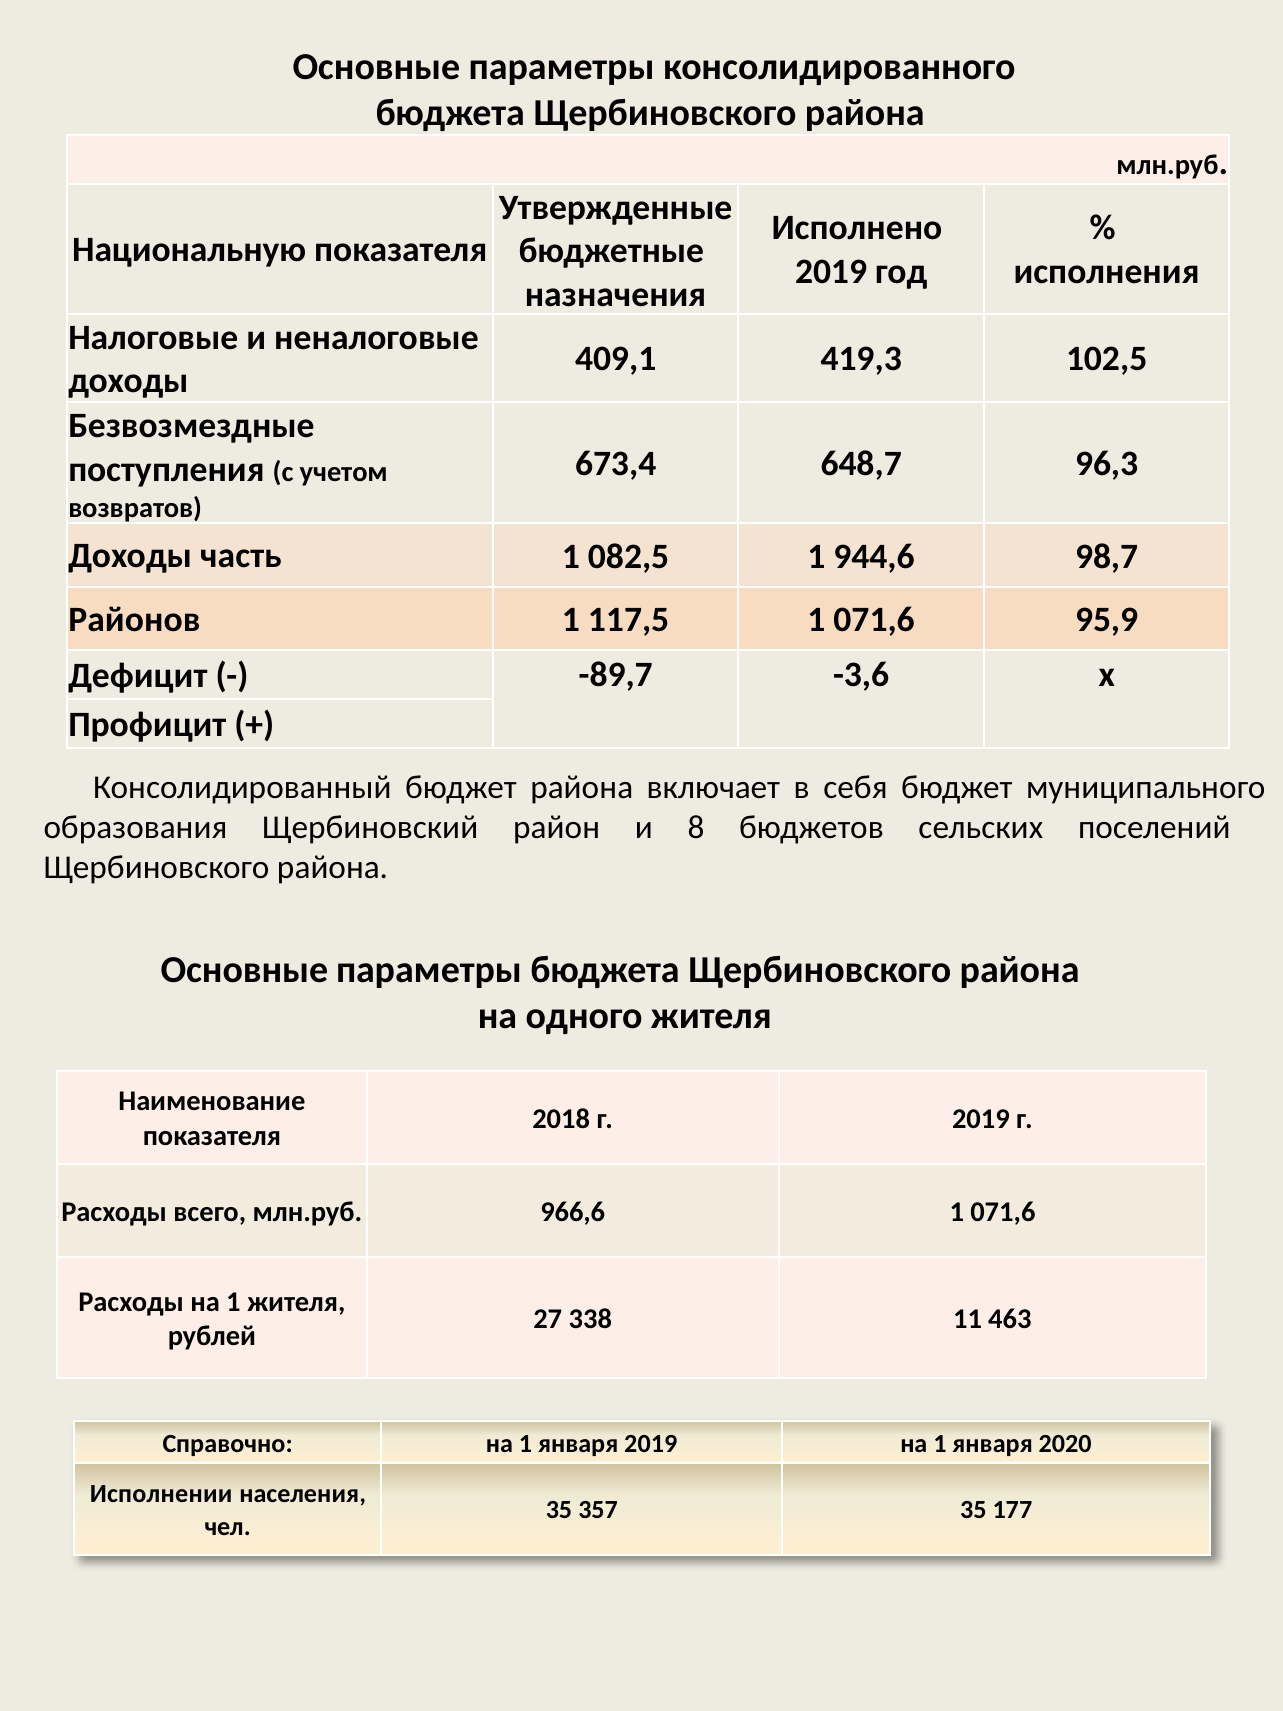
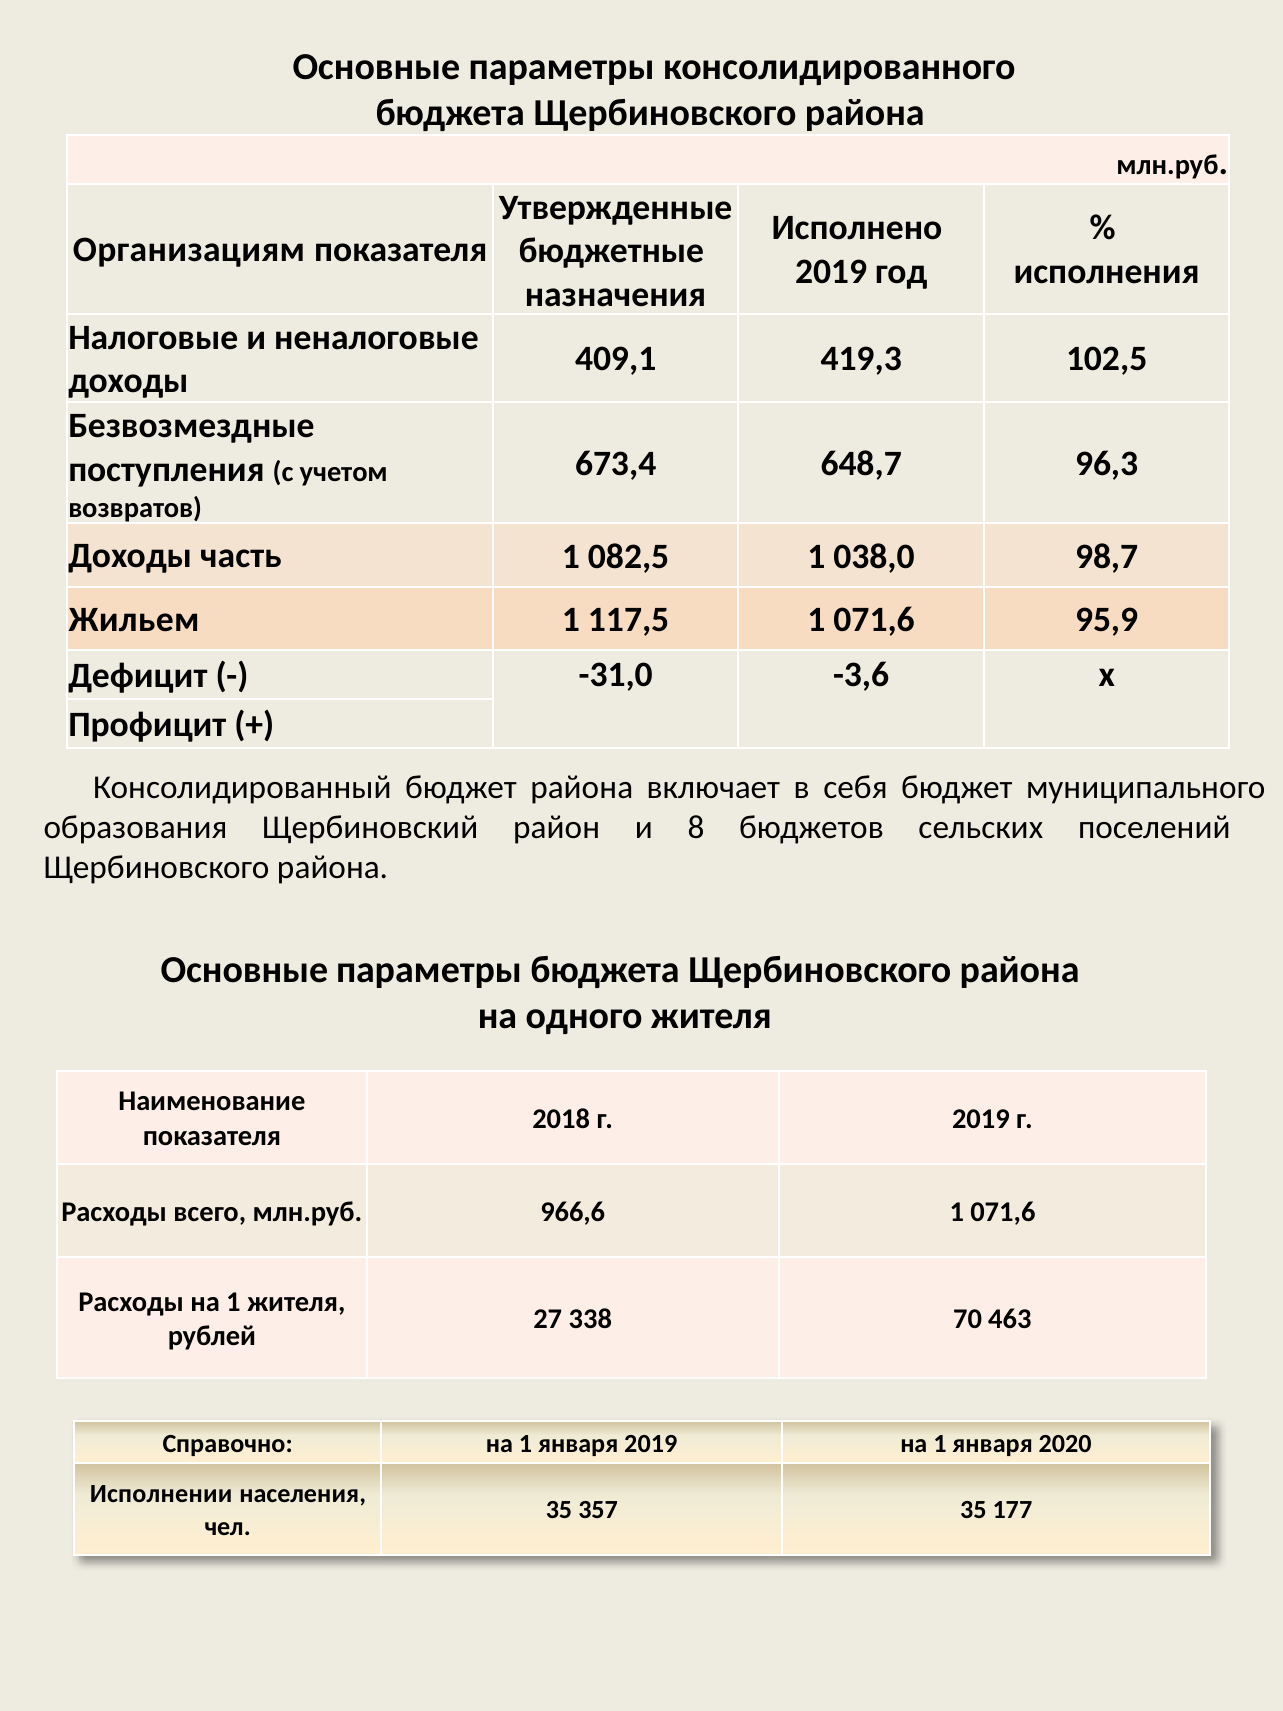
Национальную: Национальную -> Организациям (189, 250)
944,6: 944,6 -> 038,0 (874, 556)
Районов: Районов -> Жильем (134, 620)
-89,7: -89,7 -> -31,0 (616, 674)
11: 11 -> 70 (968, 1319)
